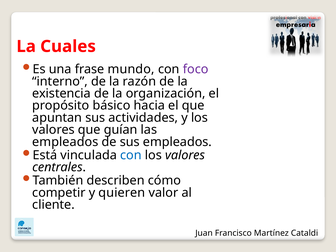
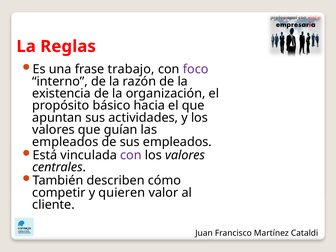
Cuales: Cuales -> Reglas (68, 46)
mundo: mundo -> trabajo (131, 69)
con colour: blue -> purple (131, 155)
